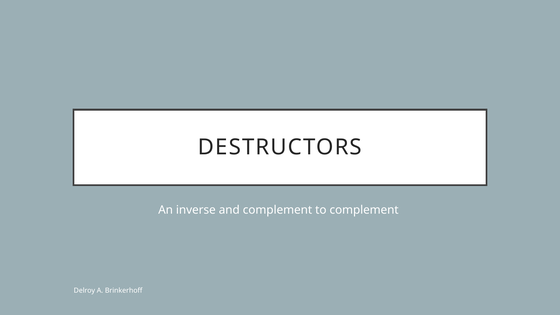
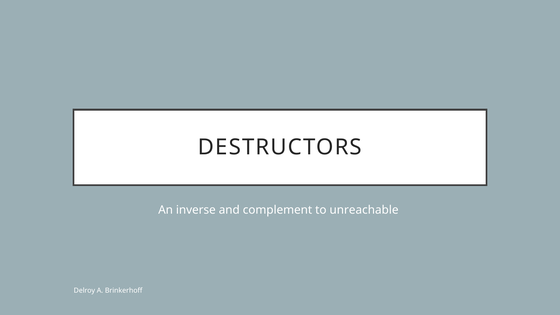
to complement: complement -> unreachable (364, 210)
